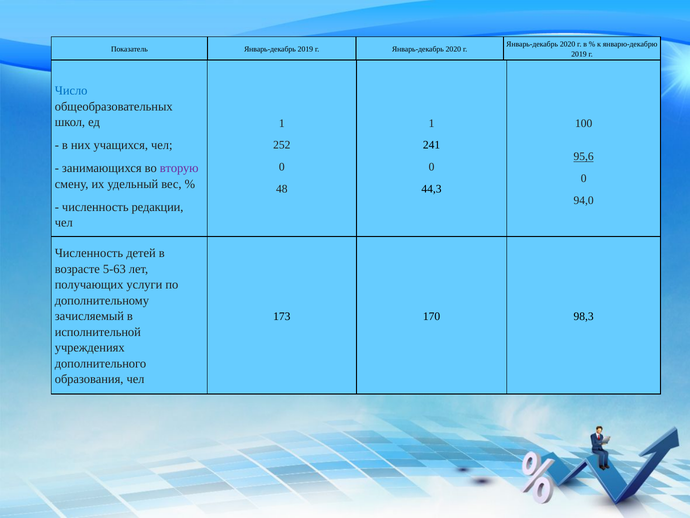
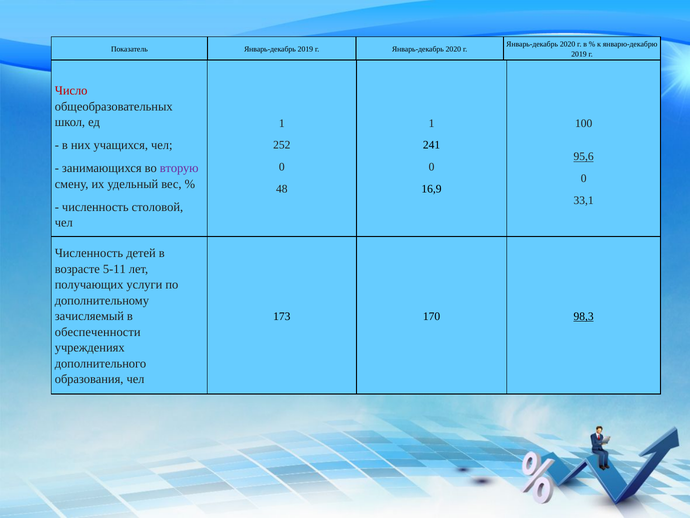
Число colour: blue -> red (71, 91)
44,3: 44,3 -> 16,9 (432, 189)
94,0: 94,0 -> 33,1 (584, 200)
редакции: редакции -> столовой (157, 207)
5-63: 5-63 -> 5-11 (114, 269)
98,3 underline: none -> present (584, 316)
исполнительной: исполнительной -> обеспеченности (98, 332)
